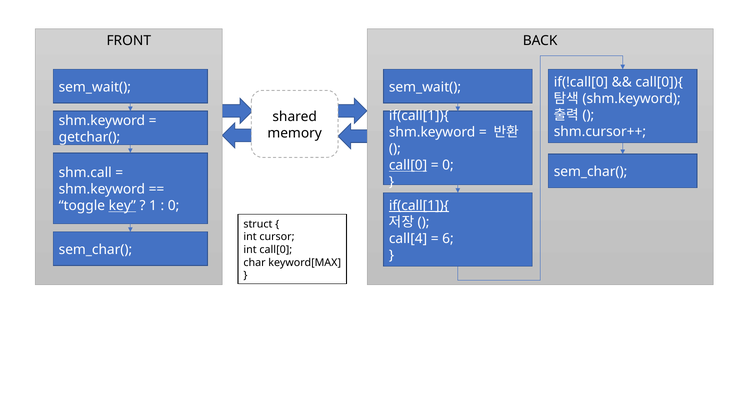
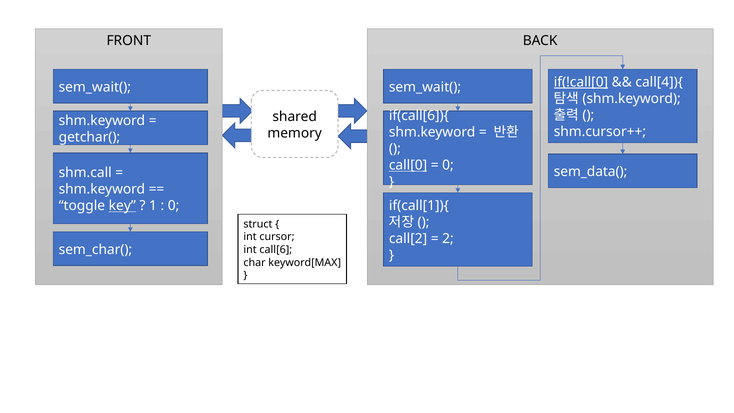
if(!call[0 underline: none -> present (581, 82)
call[0]){: call[0]){ -> call[4]){ (659, 82)
if(call[1]){: if(call[1]){ -> if(call[6]){ (419, 116)
sem_char(: sem_char( -> sem_data( (591, 172)
if(call[1]){ underline: present -> none (419, 206)
call[4: call[4 -> call[2 (408, 239)
6: 6 -> 2 (448, 239)
int call[0: call[0 -> call[6 (276, 250)
